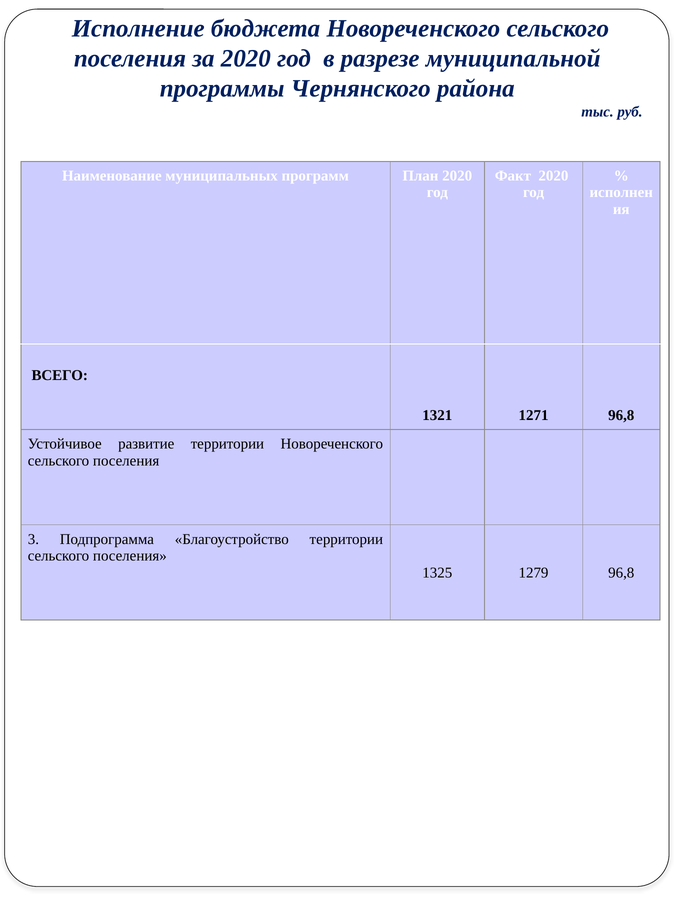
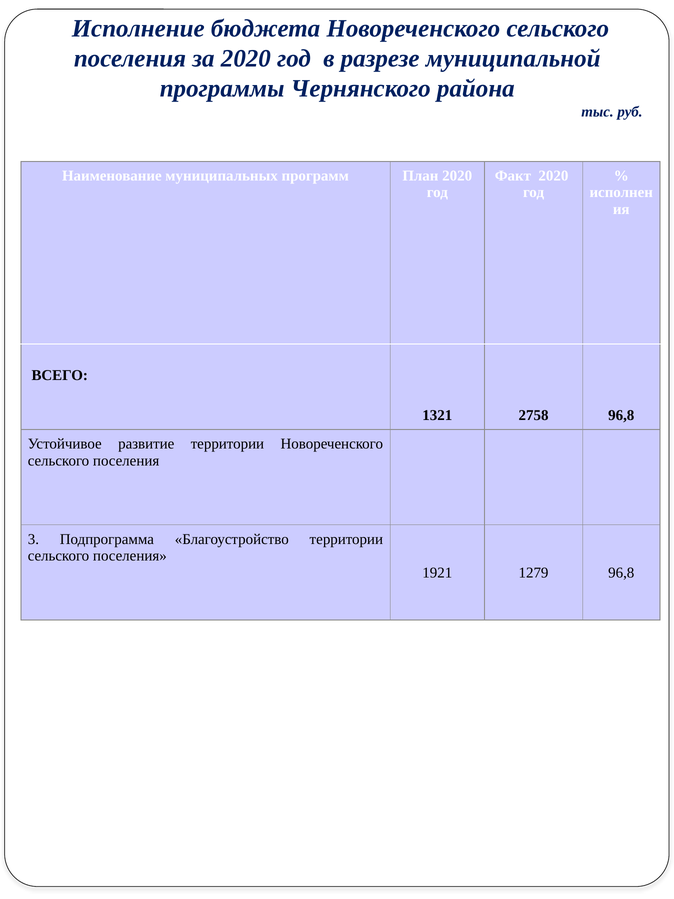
1271: 1271 -> 2758 (534, 415)
1325: 1325 -> 1921 (437, 573)
